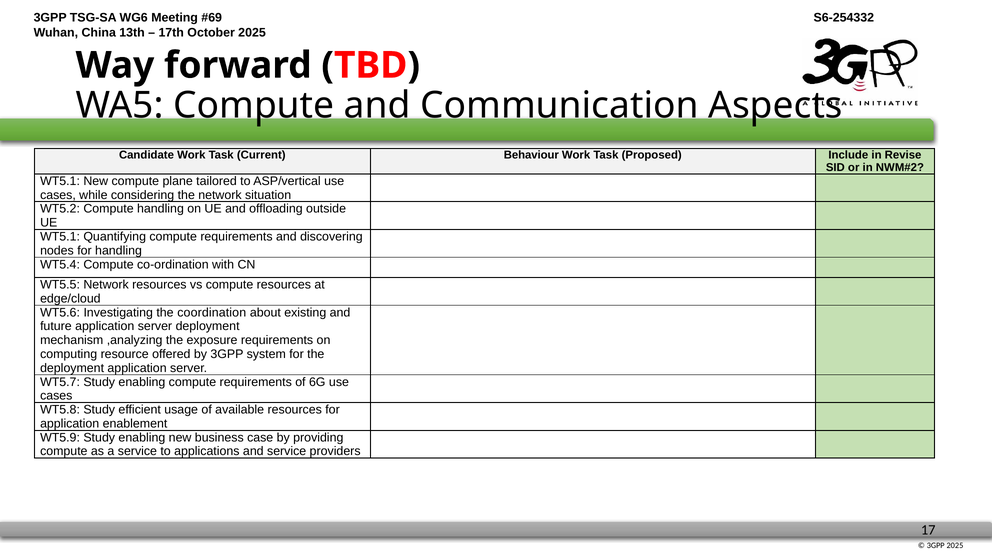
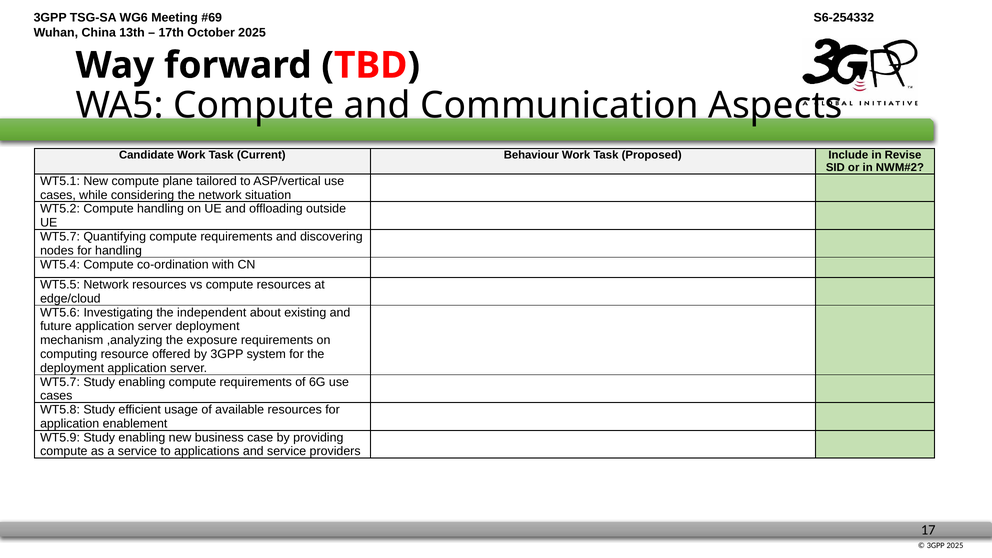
WT5.1: WT5.1 -> WT5.7 (60, 237)
coordination: coordination -> independent (212, 312)
